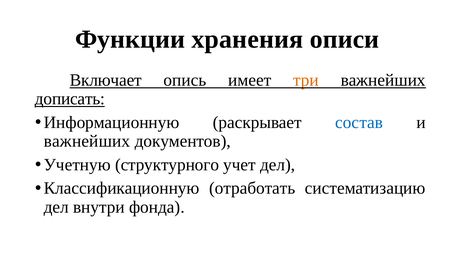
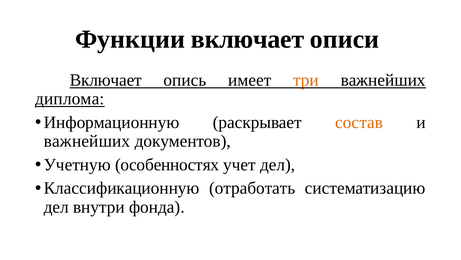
Функции хранения: хранения -> включает (248, 39)
дописать: дописать -> диплома (70, 99)
состав colour: blue -> orange (359, 122)
структурного: структурного -> особенностях (167, 164)
